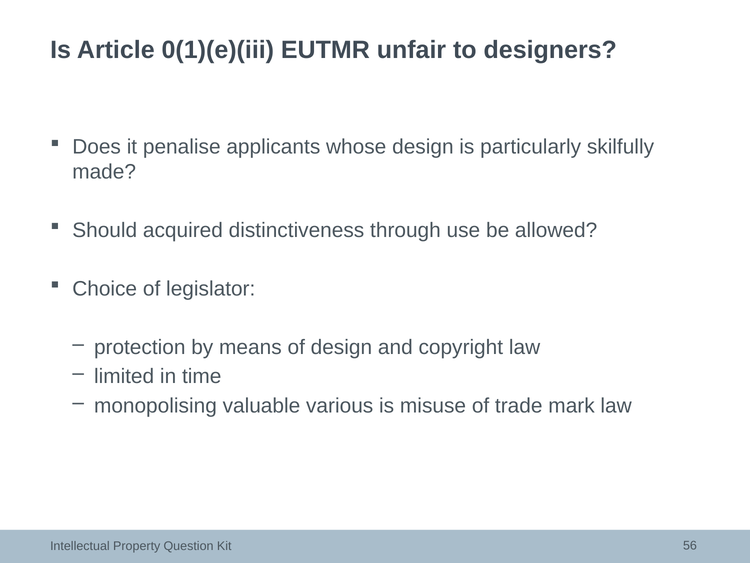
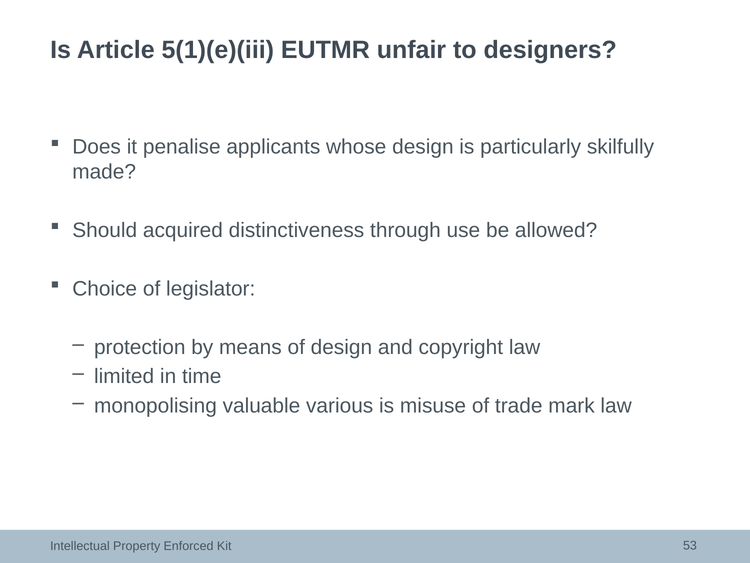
0(1)(e)(iii: 0(1)(e)(iii -> 5(1)(e)(iii (218, 50)
Question: Question -> Enforced (189, 546)
56: 56 -> 53 (690, 545)
